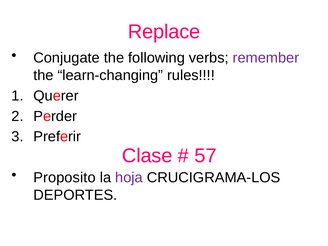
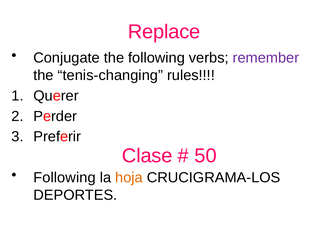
learn-changing: learn-changing -> tenis-changing (110, 75)
57: 57 -> 50 (206, 156)
Proposito: Proposito -> Following (64, 177)
hoja colour: purple -> orange (129, 177)
